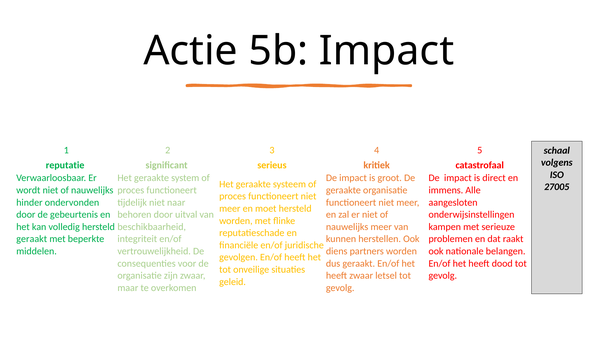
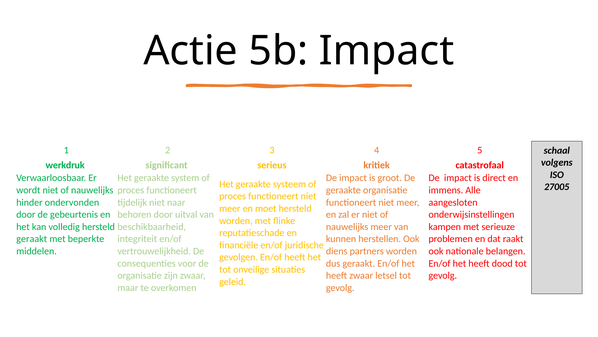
reputatie: reputatie -> werkdruk (65, 165)
